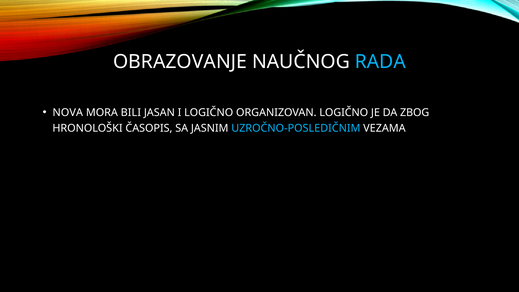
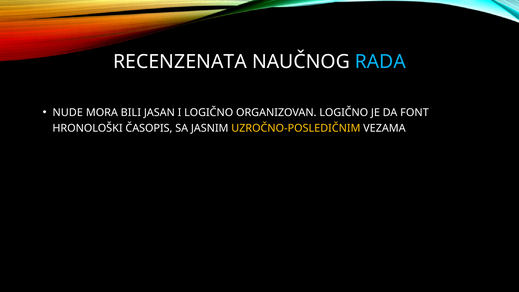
OBRAZOVANJE: OBRAZOVANJE -> RECENZENATA (180, 62)
NOVA: NOVA -> NUDE (68, 112)
ZBOG: ZBOG -> FONT (415, 112)
UZROČNO-POSLEDIČNIM colour: light blue -> yellow (296, 128)
